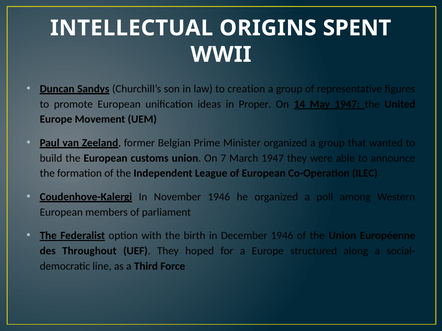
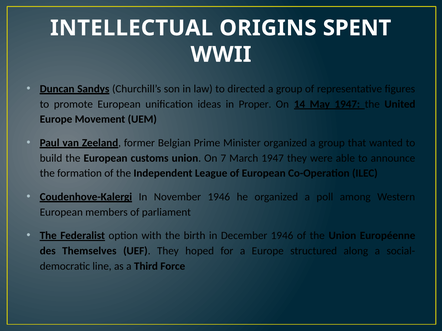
creation: creation -> directed (246, 89)
Throughout: Throughout -> Themselves (89, 251)
